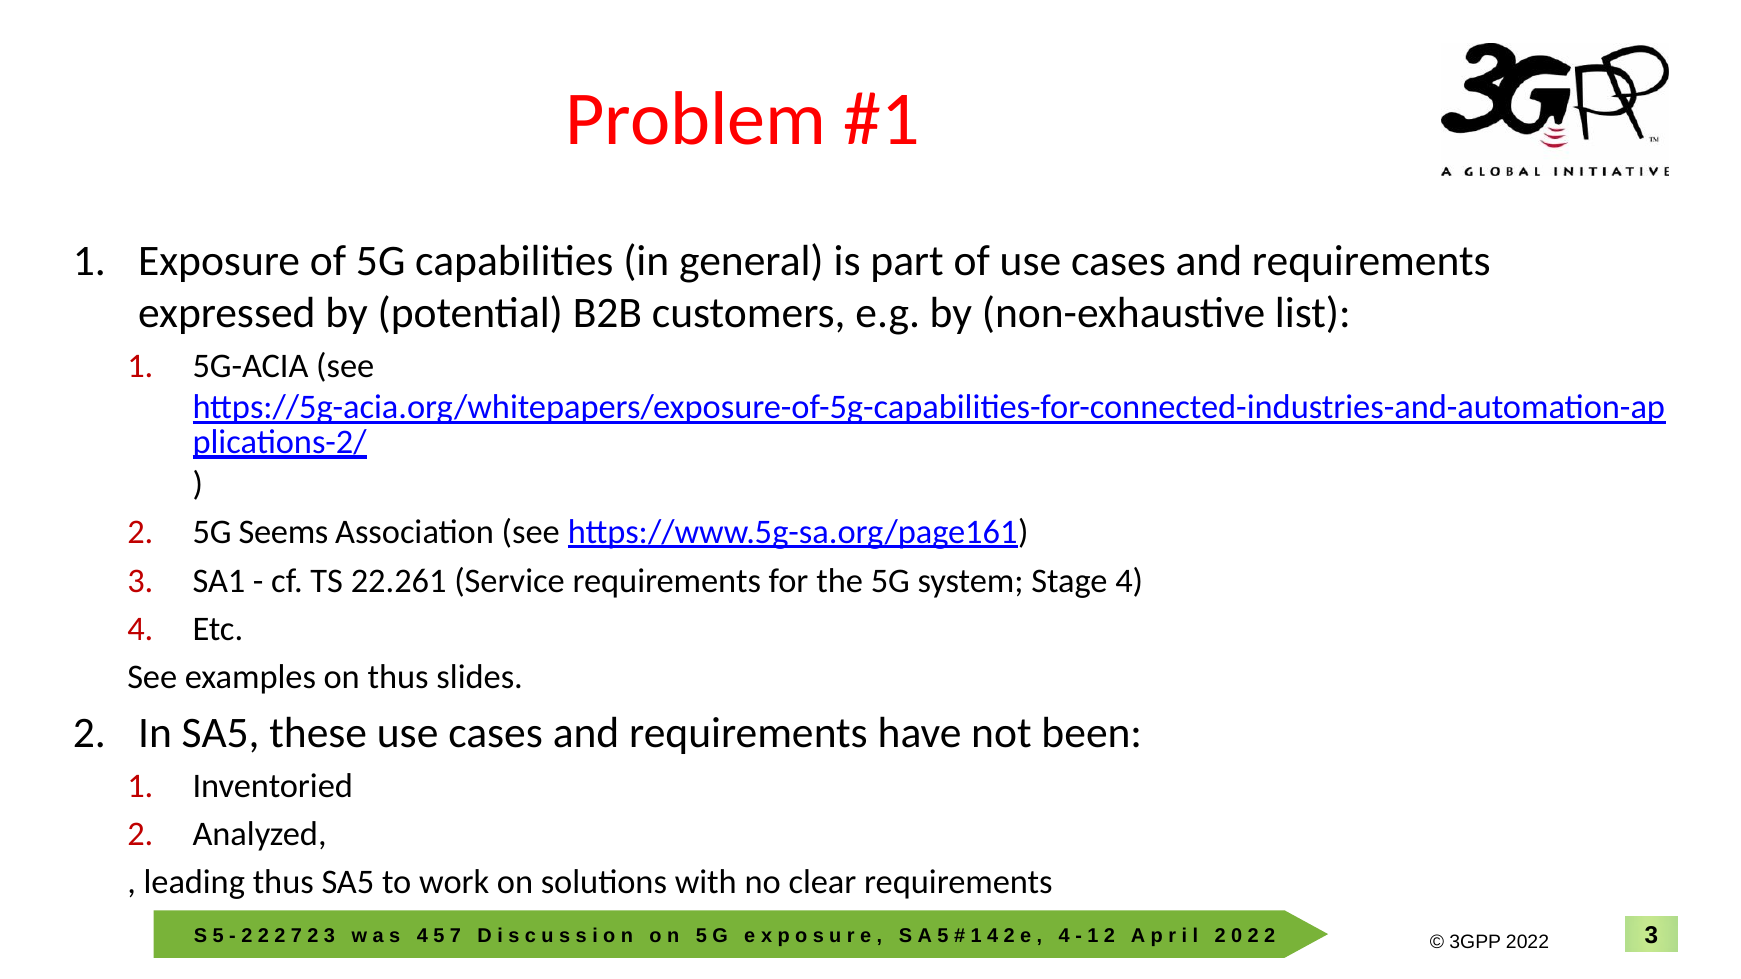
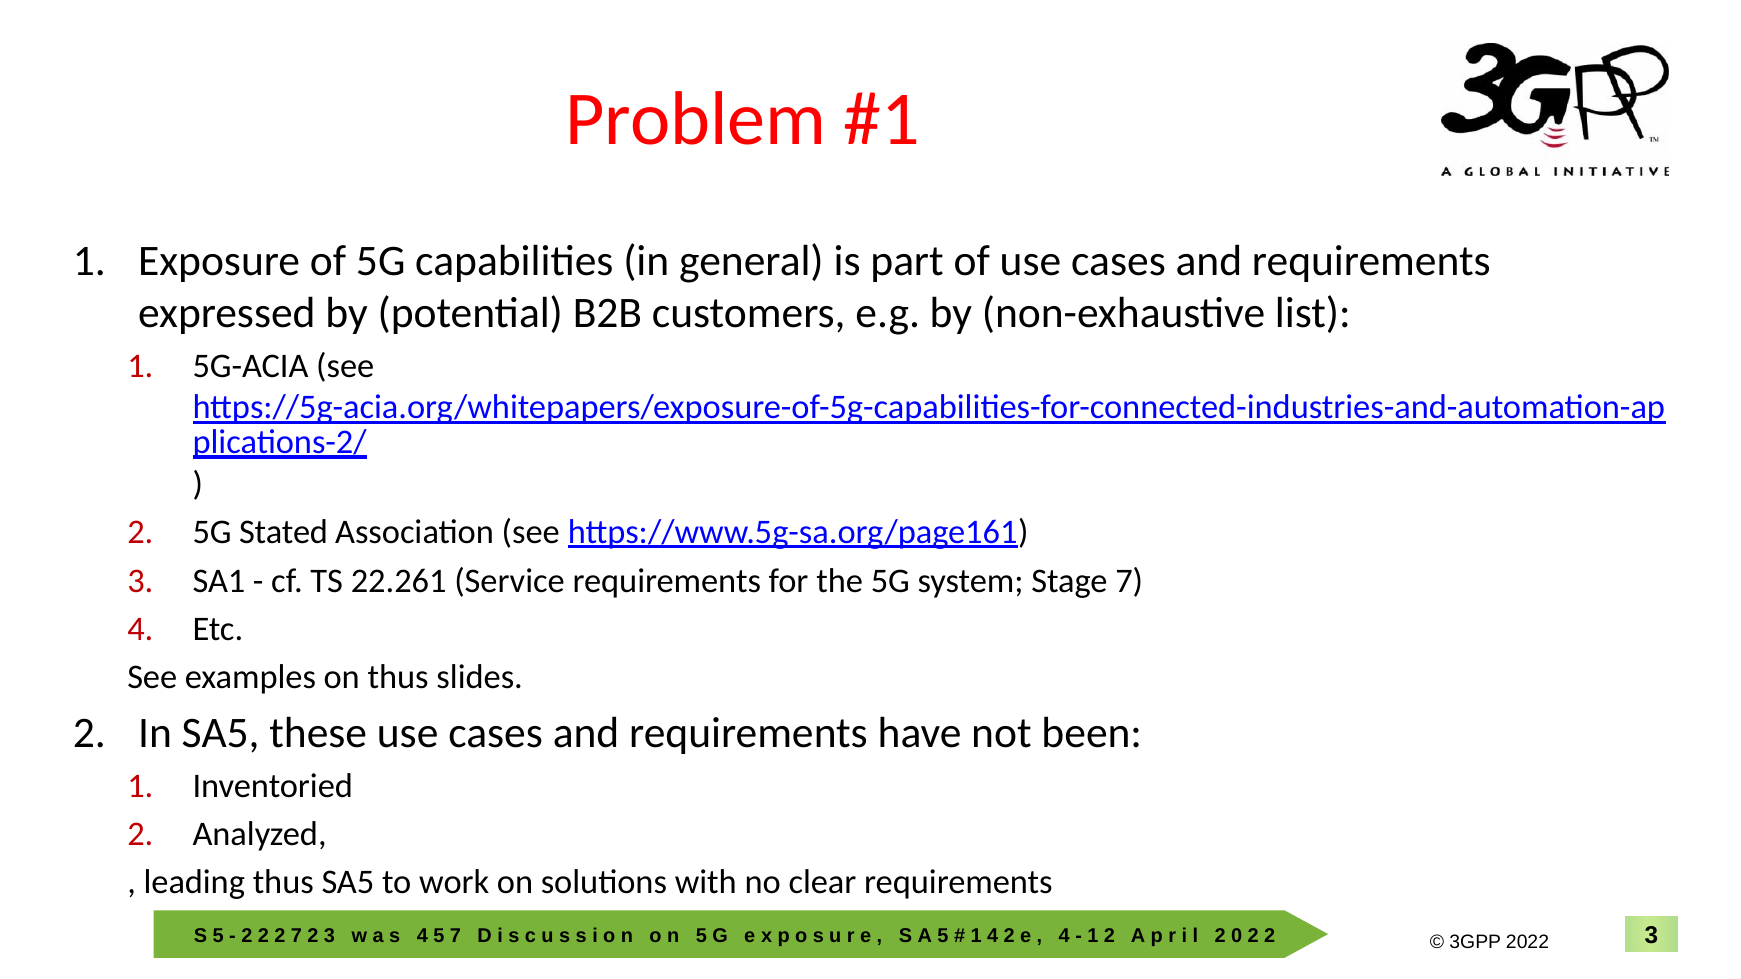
Seems: Seems -> Stated (284, 532)
Stage 4: 4 -> 7 (1129, 581)
